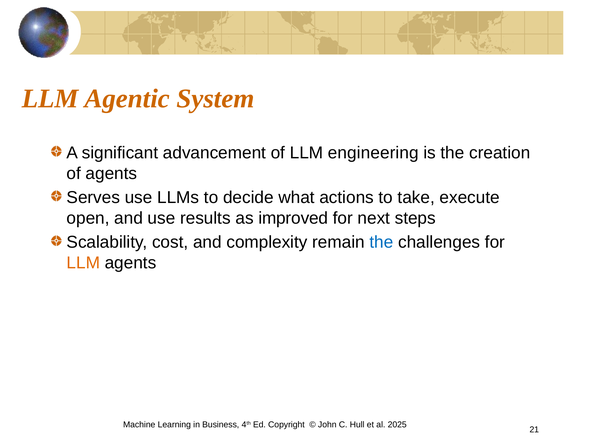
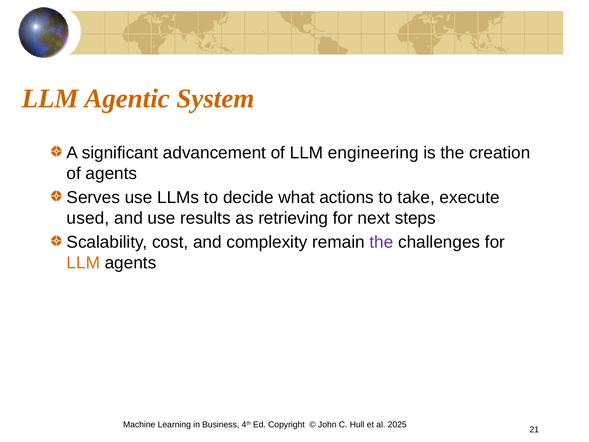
open: open -> used (88, 218)
improved: improved -> retrieving (293, 218)
the colour: blue -> purple (381, 242)
